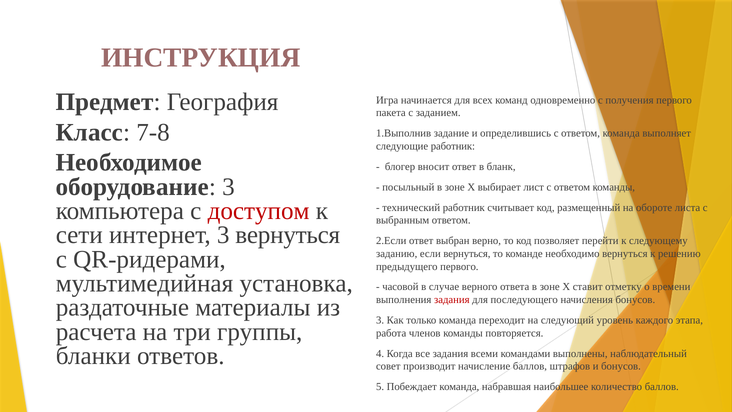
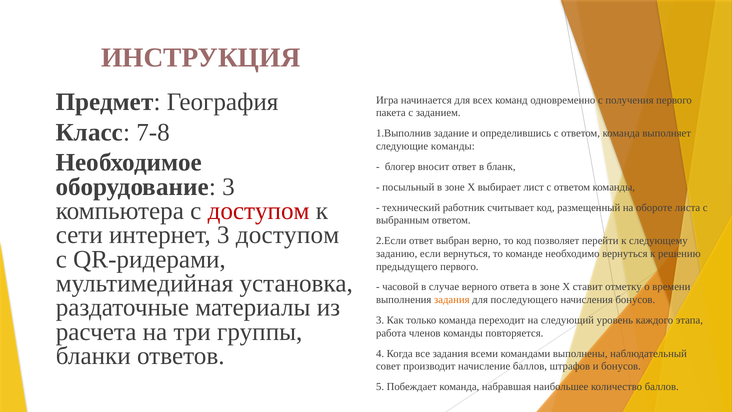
следующие работник: работник -> команды (453, 146)
3 вернуться: вернуться -> доступом (288, 235)
задания colour: red -> orange (452, 300)
